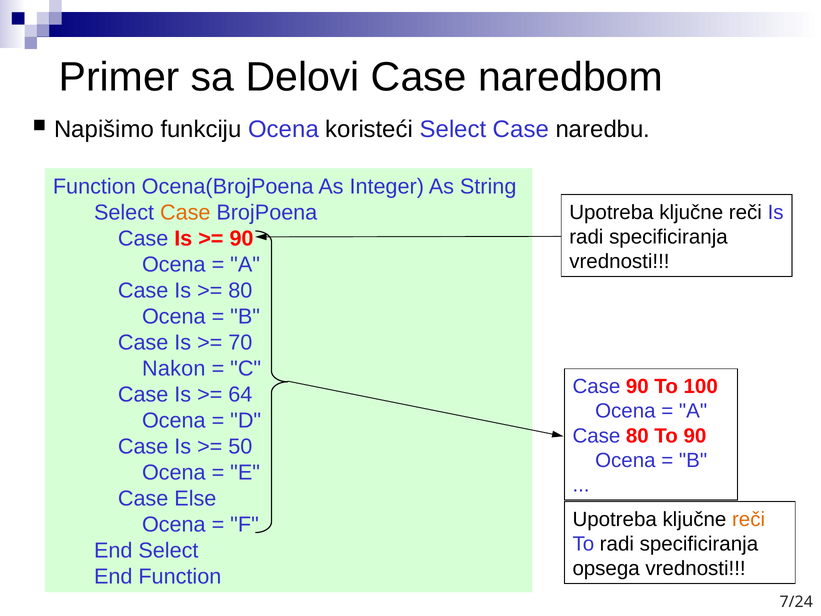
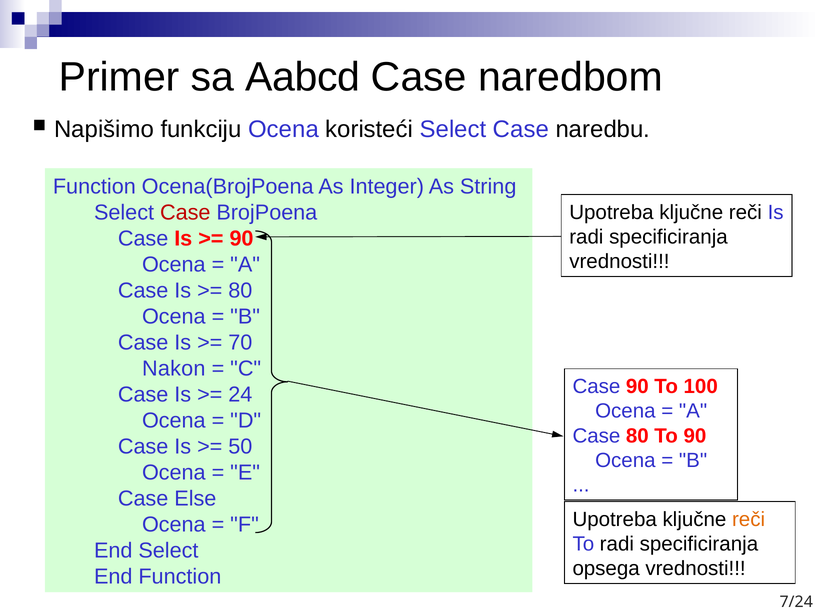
Delovi: Delovi -> Aabcd (303, 77)
Case colour: orange -> red (185, 213)
64: 64 -> 24 (240, 395)
